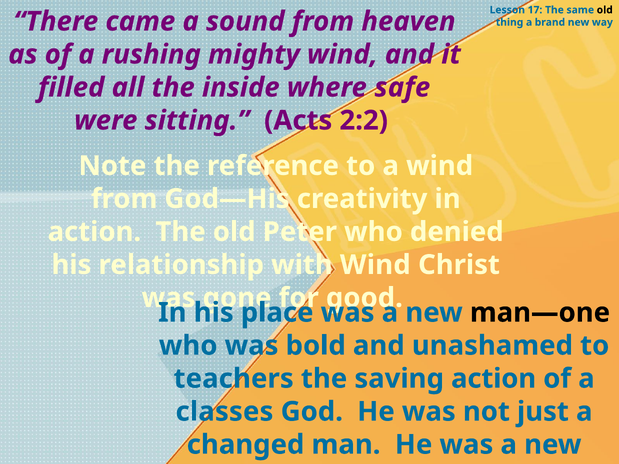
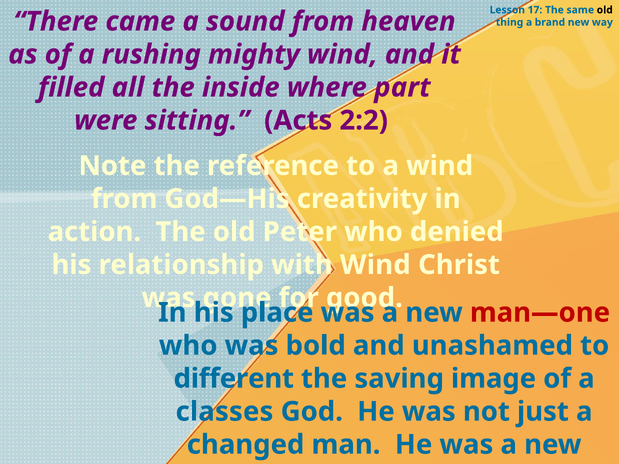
safe: safe -> part (402, 87)
man—one colour: black -> red (540, 313)
teachers: teachers -> different (234, 379)
saving action: action -> image (494, 379)
